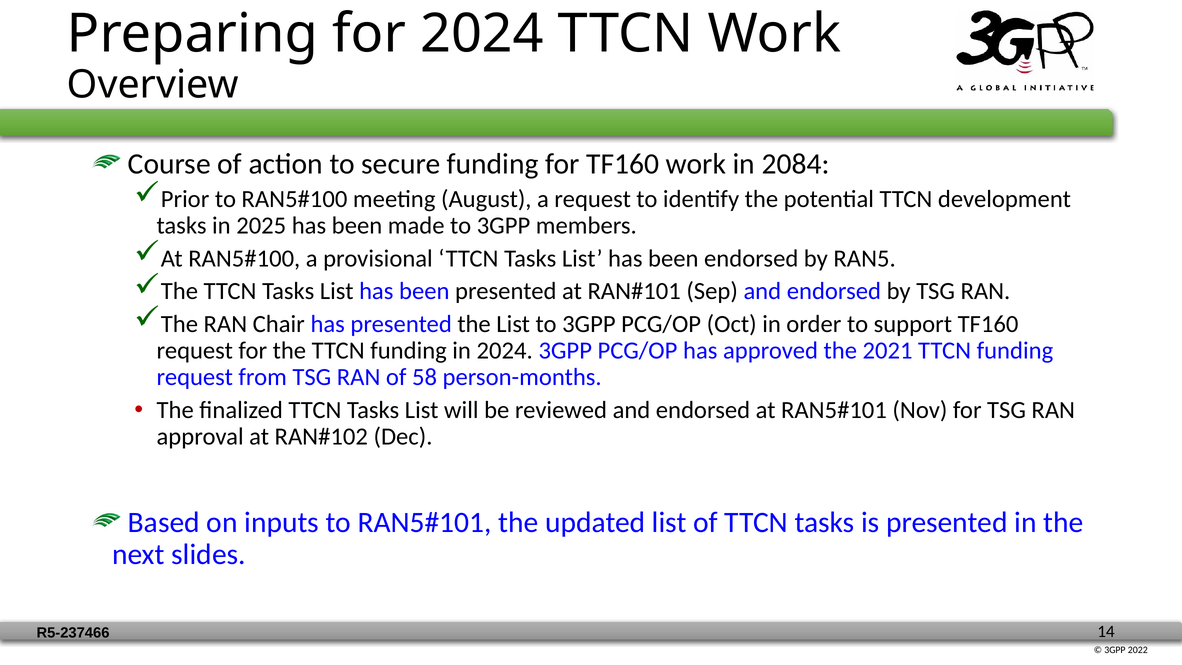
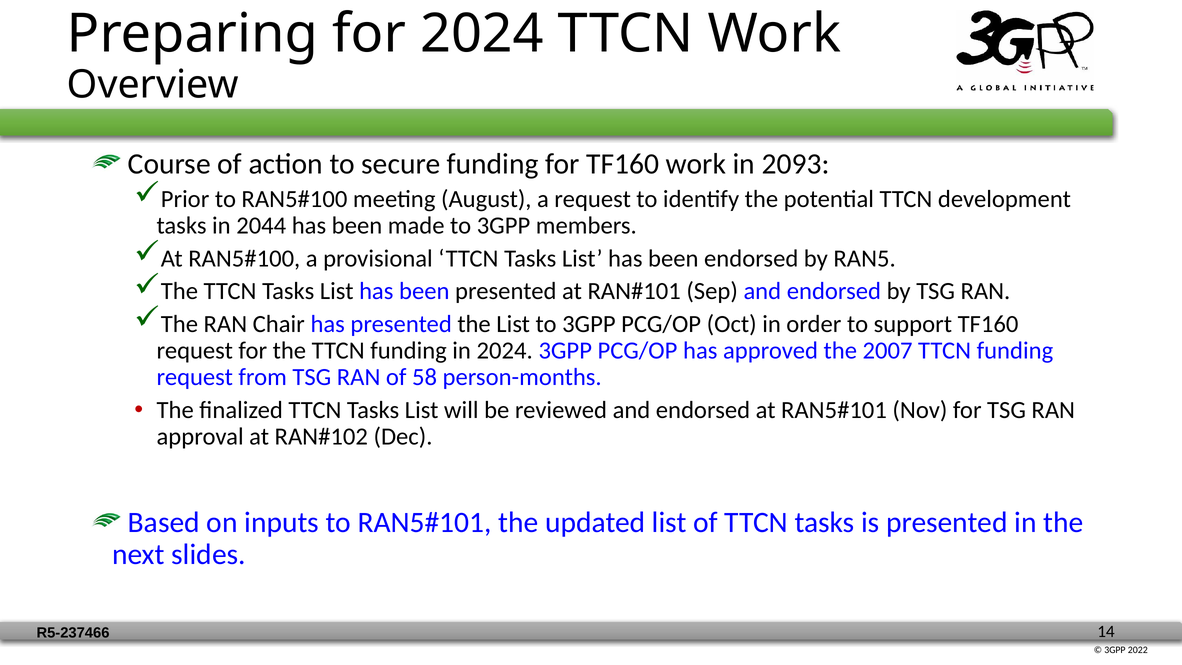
2084: 2084 -> 2093 (795, 164)
2025: 2025 -> 2044 (261, 226)
2021: 2021 -> 2007 (888, 351)
